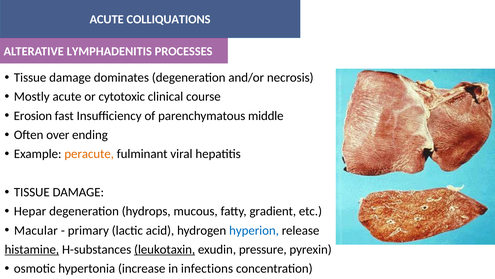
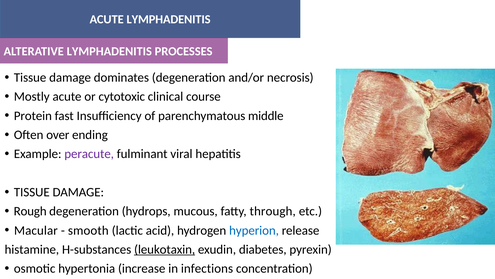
ACUTE COLLIQUATIONS: COLLIQUATIONS -> LYMPHADENITIS (169, 19)
Erosion: Erosion -> Protein (33, 116)
peracute colour: orange -> purple (89, 154)
Hepar: Hepar -> Rough (30, 211)
gradient: gradient -> through (273, 211)
primary: primary -> smooth (88, 230)
histamine underline: present -> none (32, 249)
pressure: pressure -> diabetes (263, 249)
